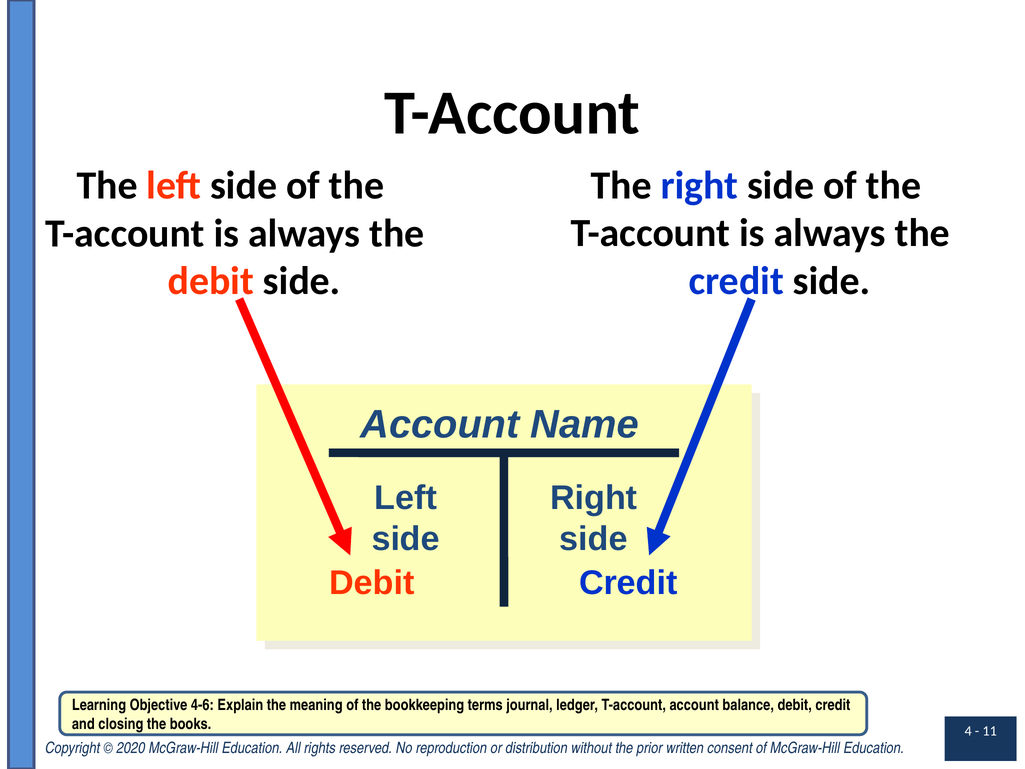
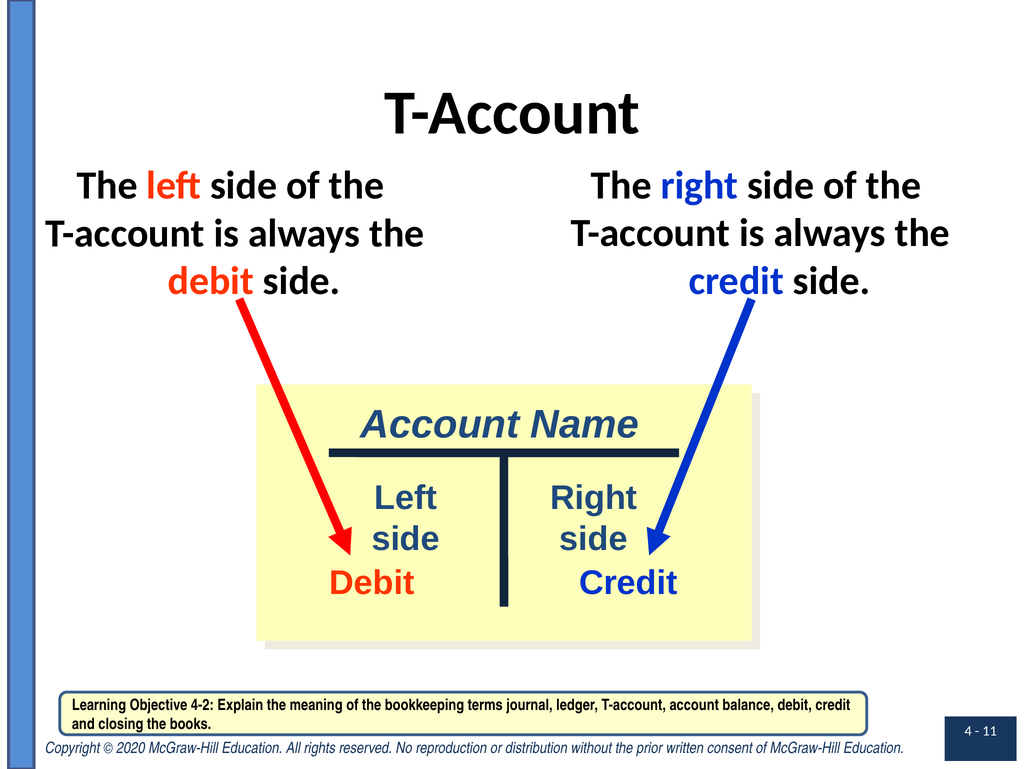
4-6: 4-6 -> 4-2 (202, 705)
